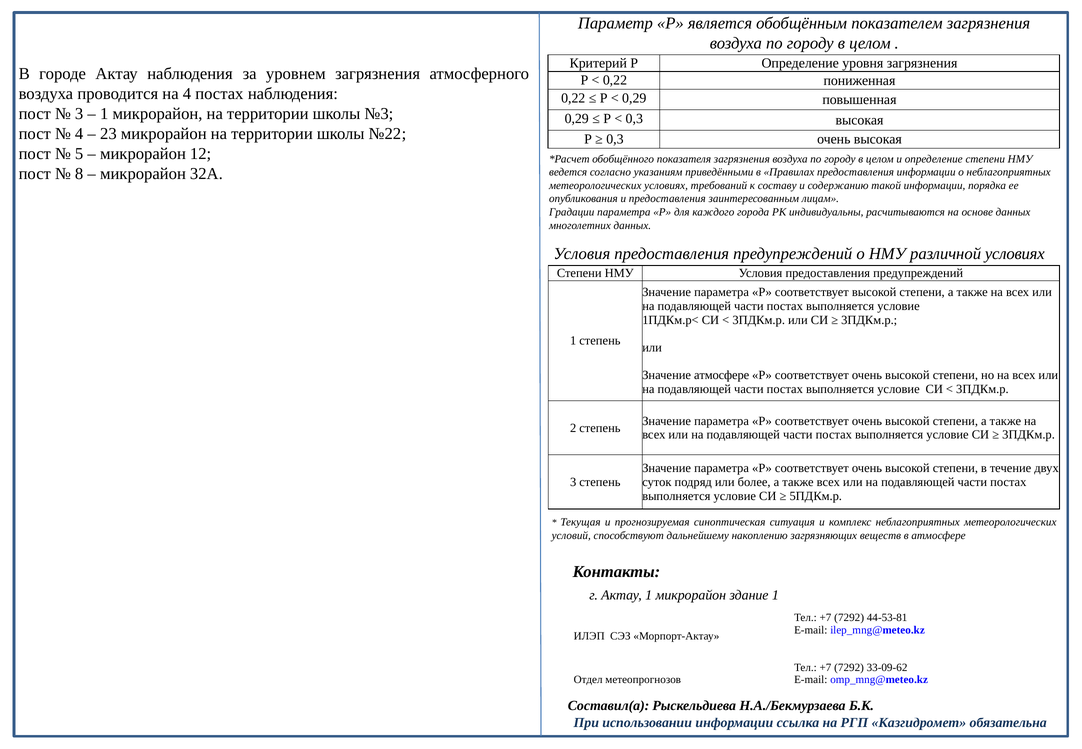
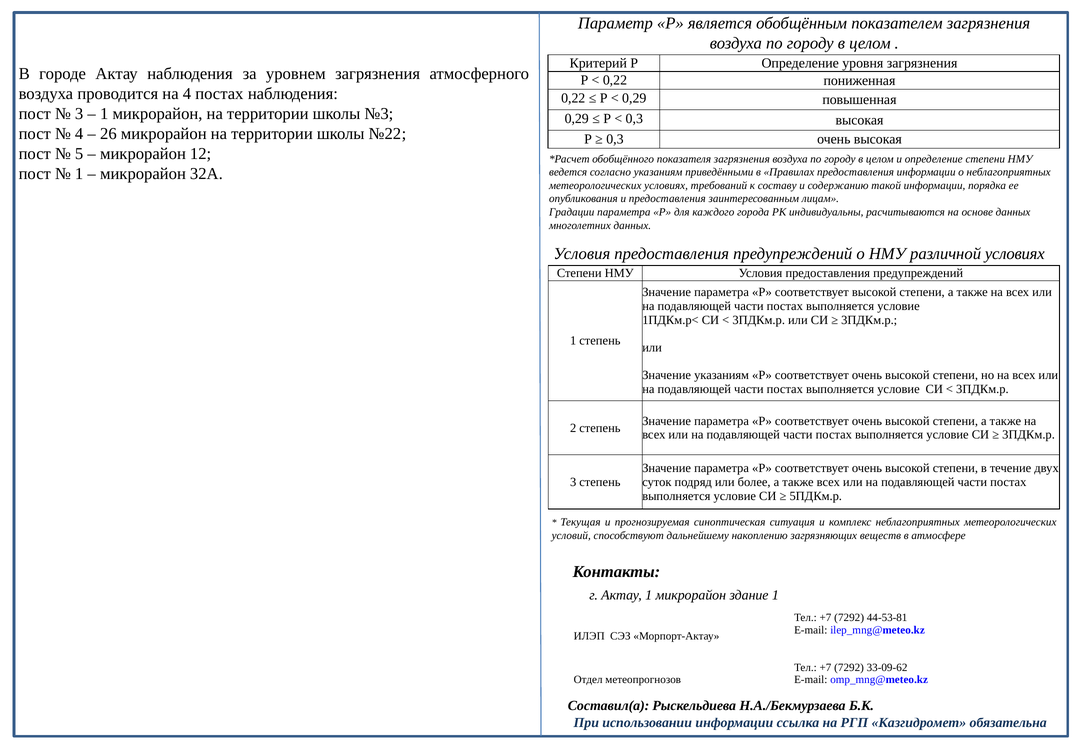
23: 23 -> 26 (108, 134)
8: 8 -> 1 (79, 174)
Значение атмосфере: атмосфере -> указаниям (722, 375)
